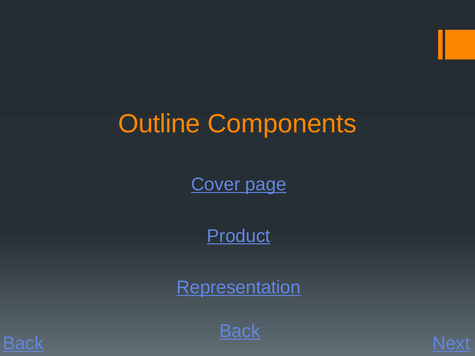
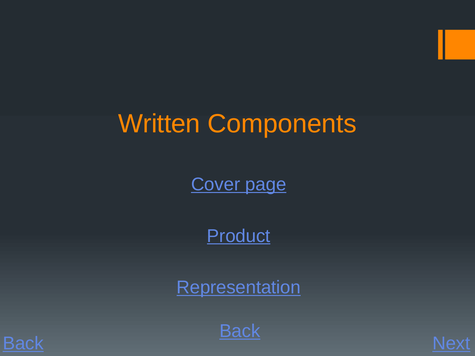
Outline: Outline -> Written (159, 124)
